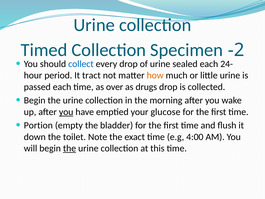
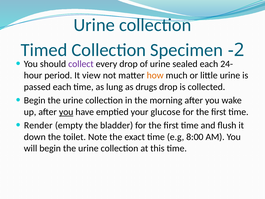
collect colour: blue -> purple (81, 64)
tract: tract -> view (91, 75)
over: over -> lung (115, 87)
Portion: Portion -> Render (38, 125)
4:00: 4:00 -> 8:00 (195, 137)
the underline: present -> none (70, 148)
